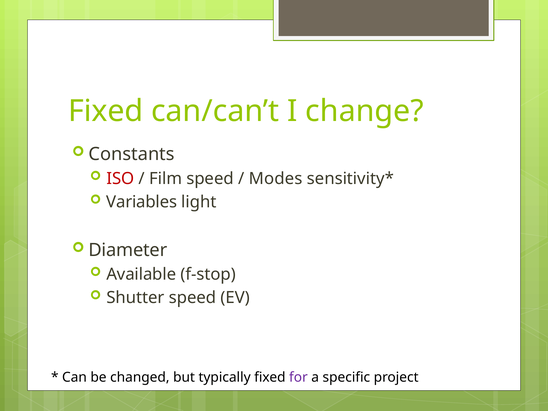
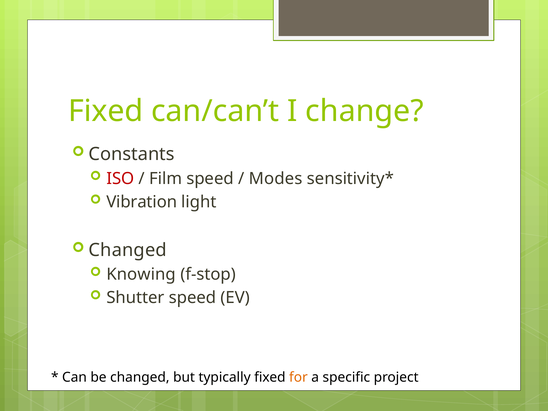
Variables: Variables -> Vibration (142, 202)
Diameter: Diameter -> Changed (128, 250)
Available: Available -> Knowing (141, 274)
for colour: purple -> orange (298, 377)
